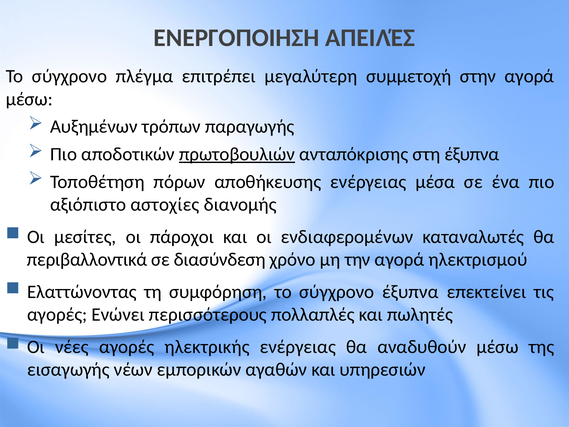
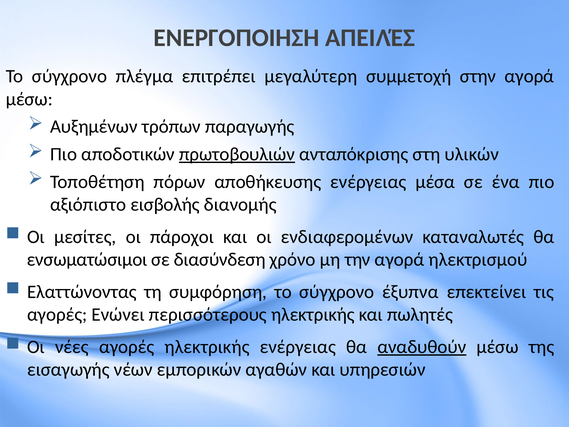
στη έξυπνα: έξυπνα -> υλικών (472, 154)
αστοχίες: αστοχίες -> εισβολής (165, 204)
περιβαλλοντικά: περιβαλλοντικά -> ενσωματώσιμοι (87, 259)
περισσότερους πολλαπλές: πολλαπλές -> ηλεκτρικής (313, 314)
αναδυθούν underline: none -> present (422, 347)
